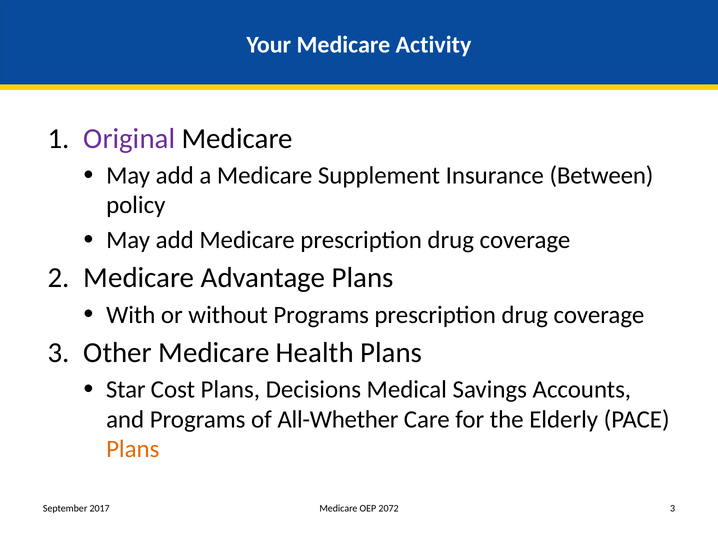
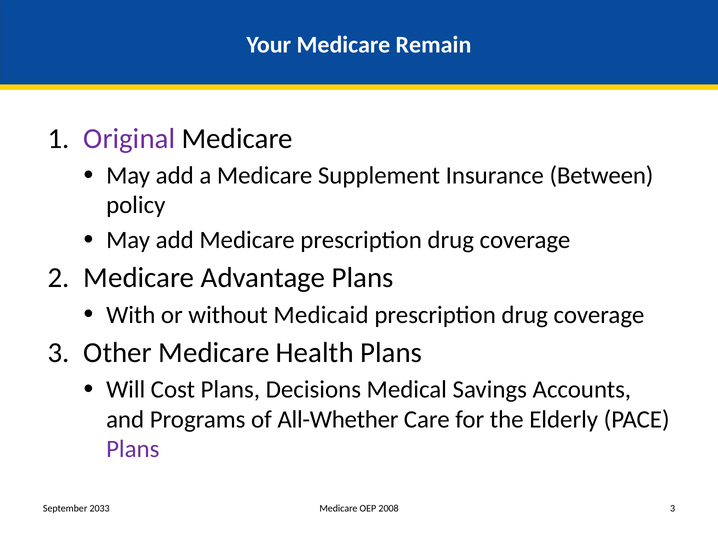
Activity: Activity -> Remain (433, 45)
without Programs: Programs -> Medicaid (321, 315)
Star: Star -> Will (126, 389)
Plans colour: orange -> purple (133, 449)
2017: 2017 -> 2033 (100, 508)
2072: 2072 -> 2008 (389, 508)
